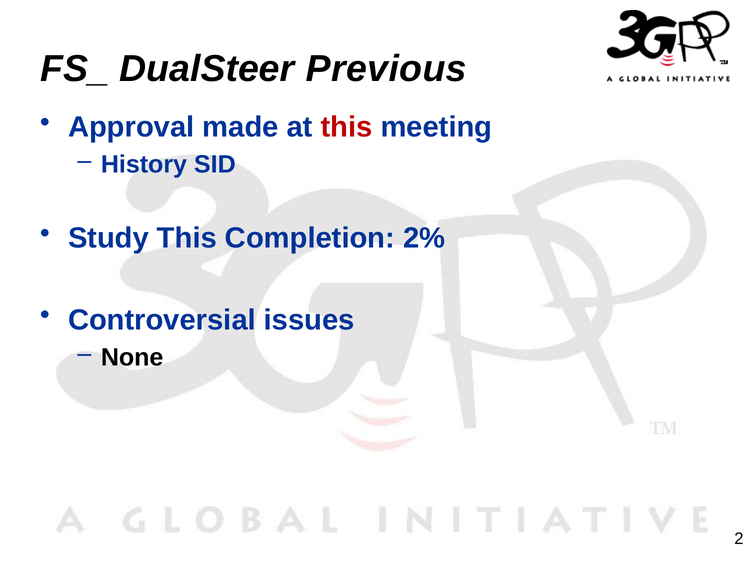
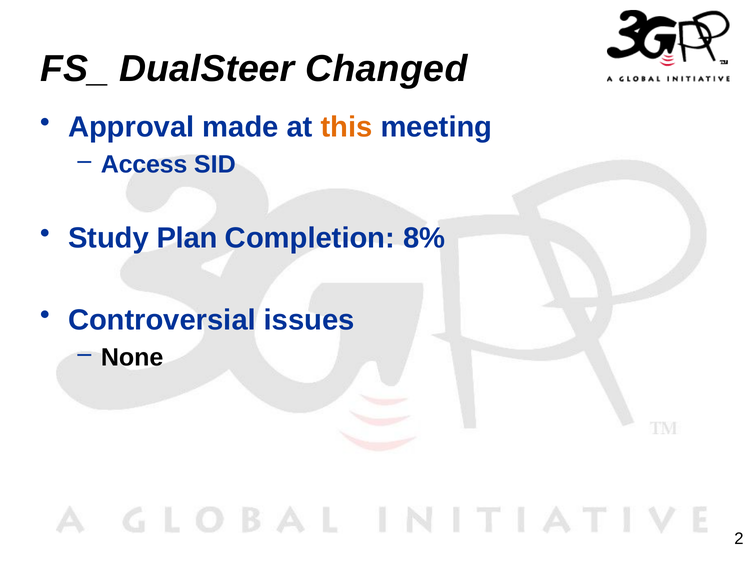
Previous: Previous -> Changed (386, 69)
this colour: red -> orange (347, 127)
History: History -> Access (144, 165)
Study This: This -> Plan (187, 238)
2%: 2% -> 8% (424, 238)
